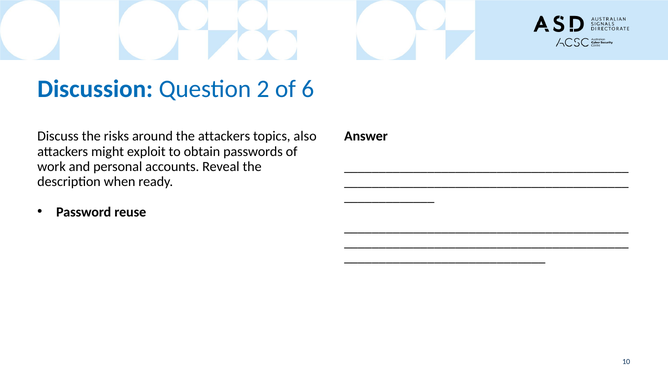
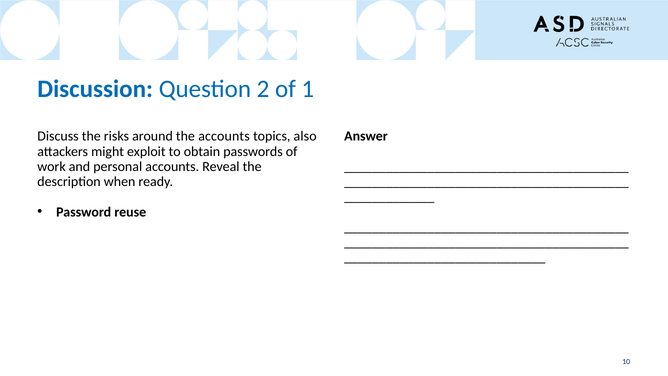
6: 6 -> 1 (308, 89)
the attackers: attackers -> accounts (224, 136)
